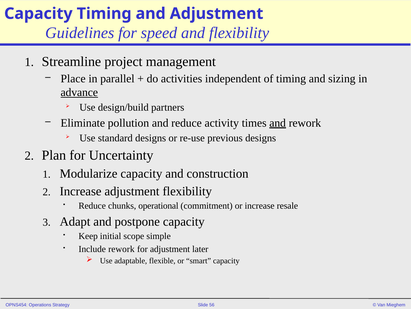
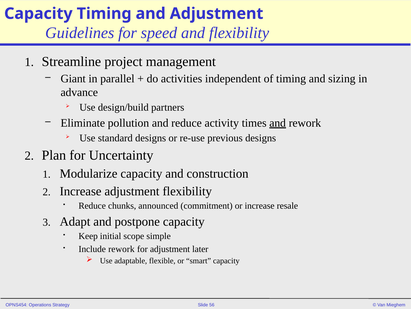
Place: Place -> Giant (73, 79)
advance underline: present -> none (79, 92)
operational: operational -> announced (158, 205)
